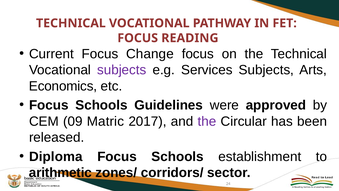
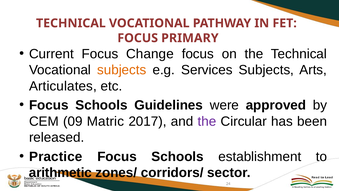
READING: READING -> PRIMARY (190, 38)
subjects colour: purple -> orange (122, 70)
Economics: Economics -> Articulates (63, 86)
Diploma: Diploma -> Practice (56, 156)
